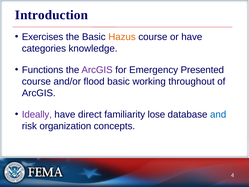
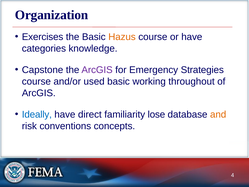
Introduction: Introduction -> Organization (52, 15)
Functions: Functions -> Capstone (43, 70)
Presented: Presented -> Strategies (202, 70)
flood: flood -> used (94, 81)
Ideally colour: purple -> blue (37, 114)
and colour: blue -> orange (218, 114)
organization: organization -> conventions (65, 126)
